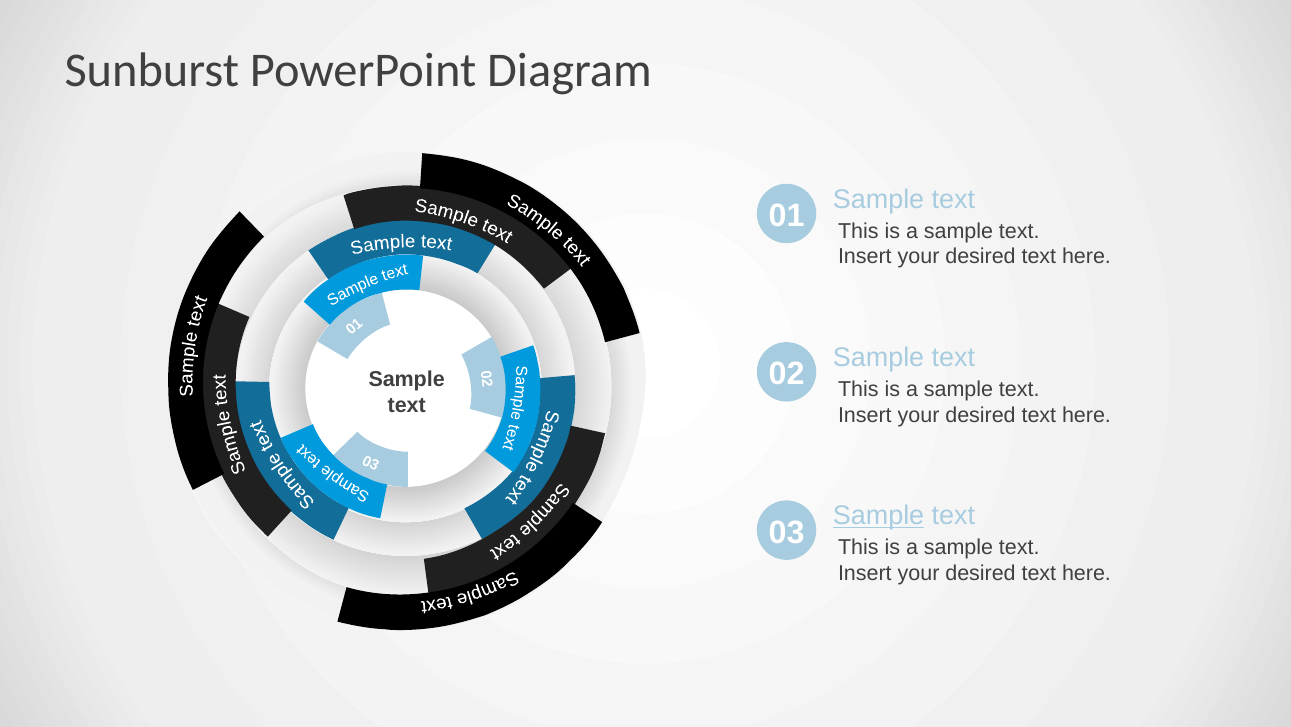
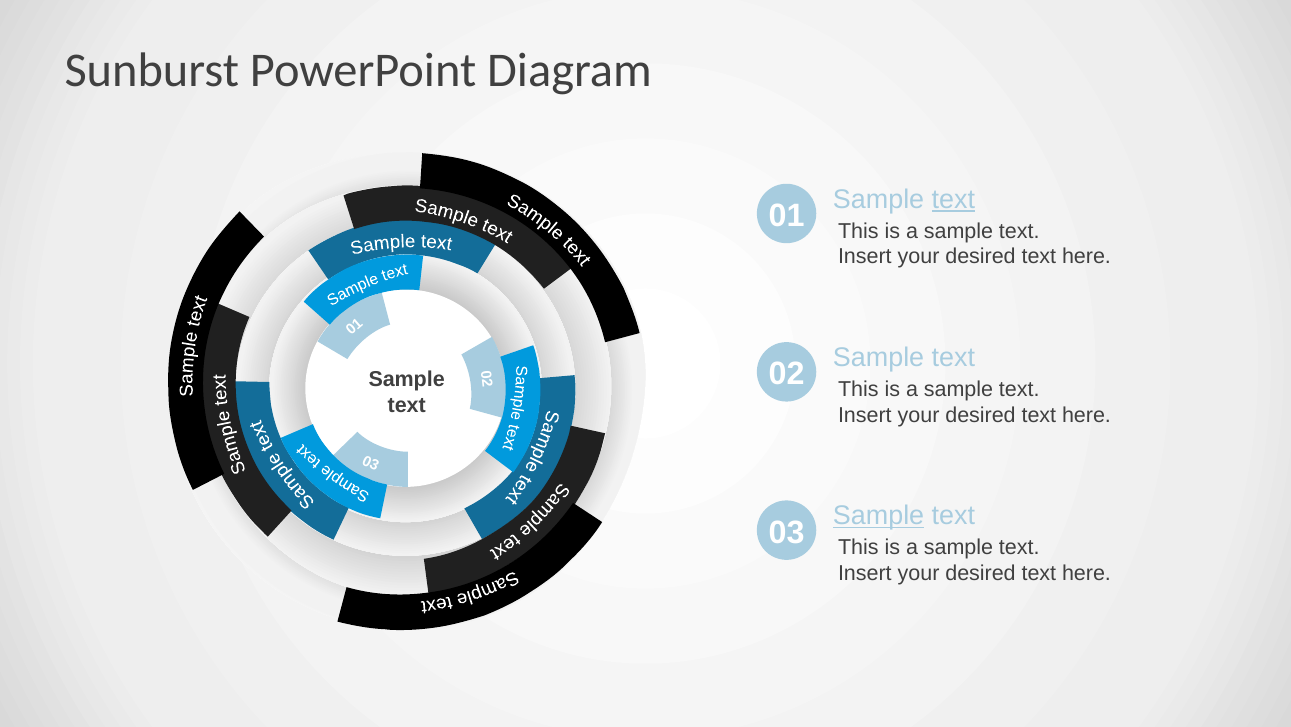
text underline: none -> present (953, 199)
